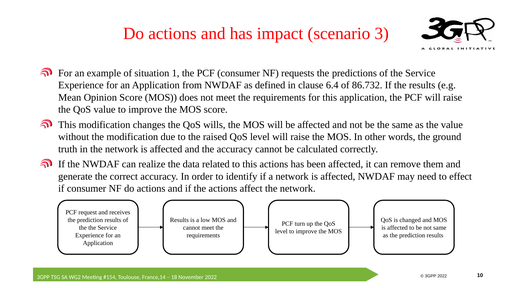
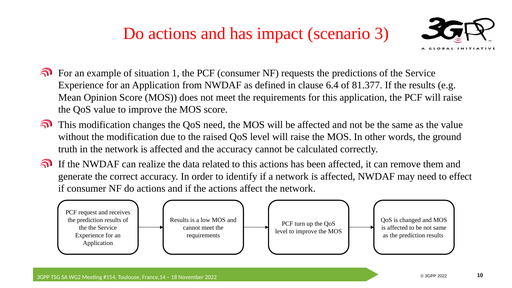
86.732: 86.732 -> 81.377 (367, 85)
QoS wills: wills -> need (214, 125)
